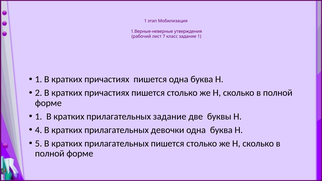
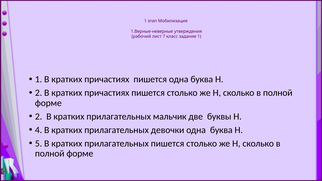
1: 1 -> 2 (39, 117)
прилагательных задание: задание -> мальчик (170, 117)
